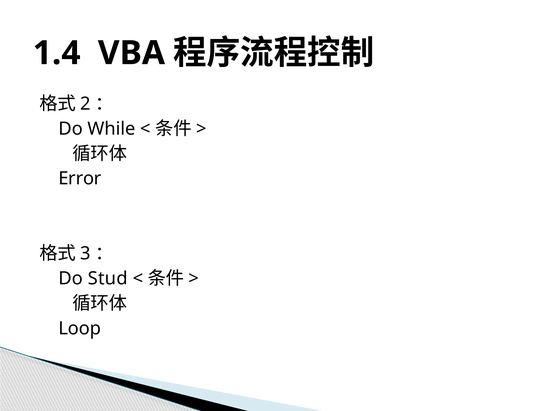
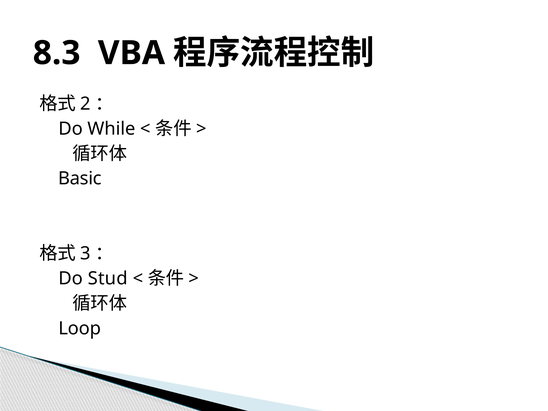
1.4: 1.4 -> 8.3 (57, 53)
Error: Error -> Basic (80, 179)
